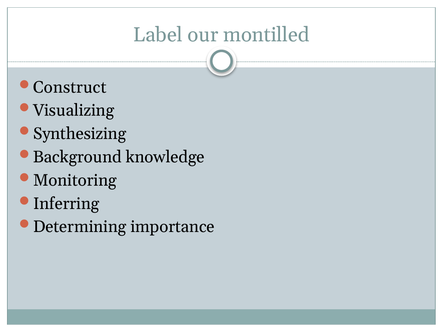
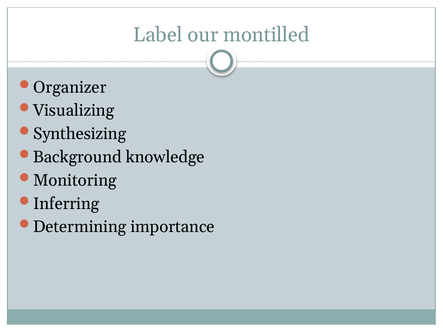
Construct: Construct -> Organizer (70, 87)
